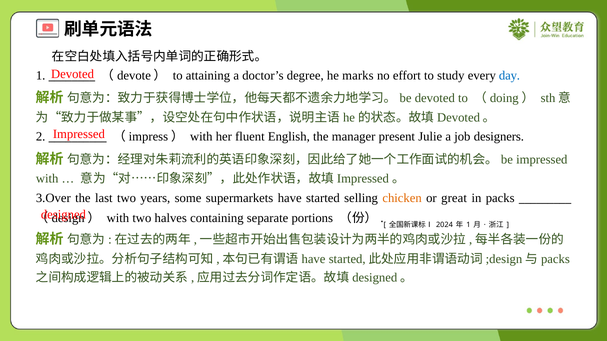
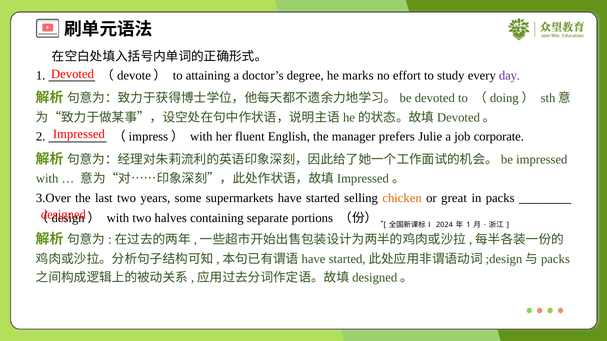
day colour: blue -> purple (509, 76)
present: present -> prefers (397, 137)
designers: designers -> corporate (499, 137)
